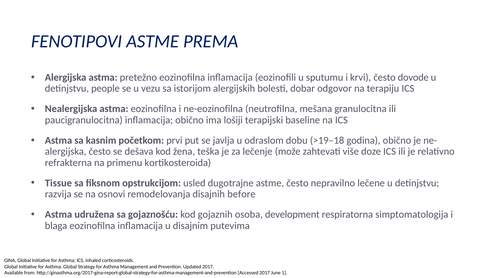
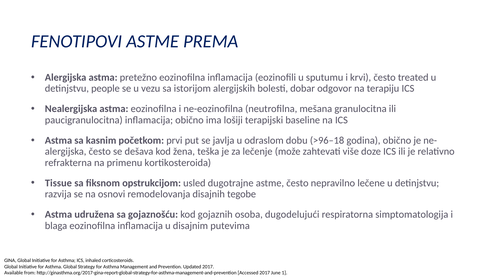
dovode: dovode -> treated (413, 77)
>19–18: >19–18 -> >96–18 (327, 140)
before: before -> tegobe (242, 194)
development: development -> dugodelujući (292, 214)
